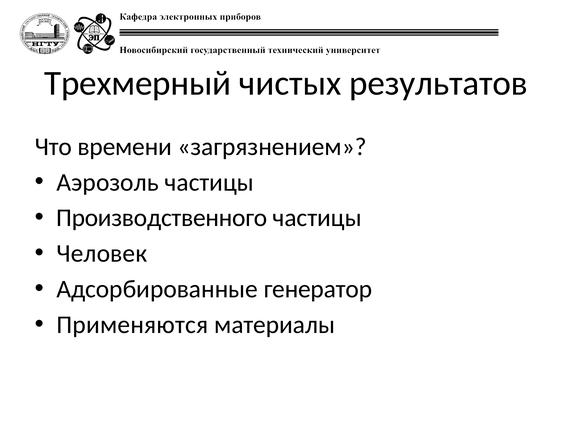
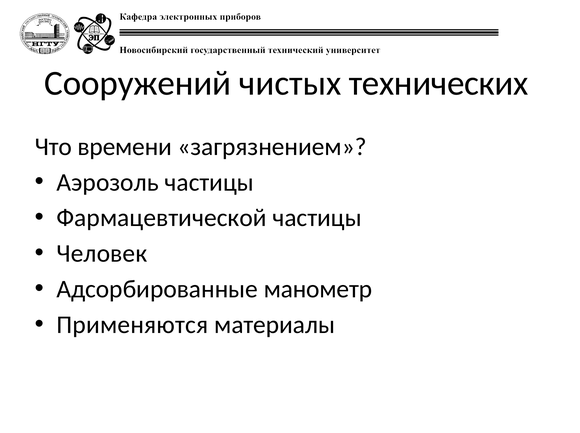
Трехмерный: Трехмерный -> Сооружений (138, 83)
результатов: результатов -> технических (439, 83)
Производственного: Производственного -> Фармацевтической (162, 218)
генератор: генератор -> манометр (318, 289)
